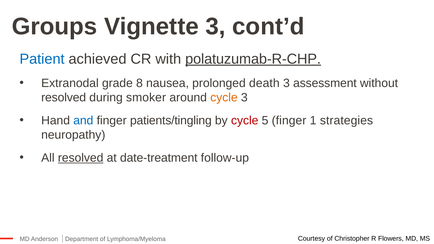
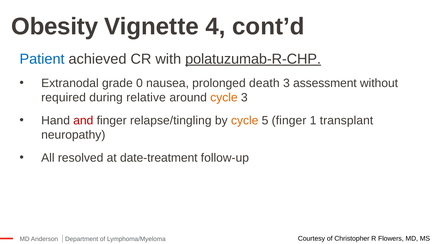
Groups: Groups -> Obesity (55, 26)
Vignette 3: 3 -> 4 (215, 26)
8: 8 -> 0 (139, 83)
resolved: resolved -> required (64, 98)
smoker: smoker -> relative (146, 98)
and colour: blue -> red (83, 121)
patients/tingling: patients/tingling -> relapse/tingling (171, 121)
cycle colour: red -> orange (245, 121)
strategies: strategies -> transplant (347, 121)
resolved underline: present -> none (81, 158)
